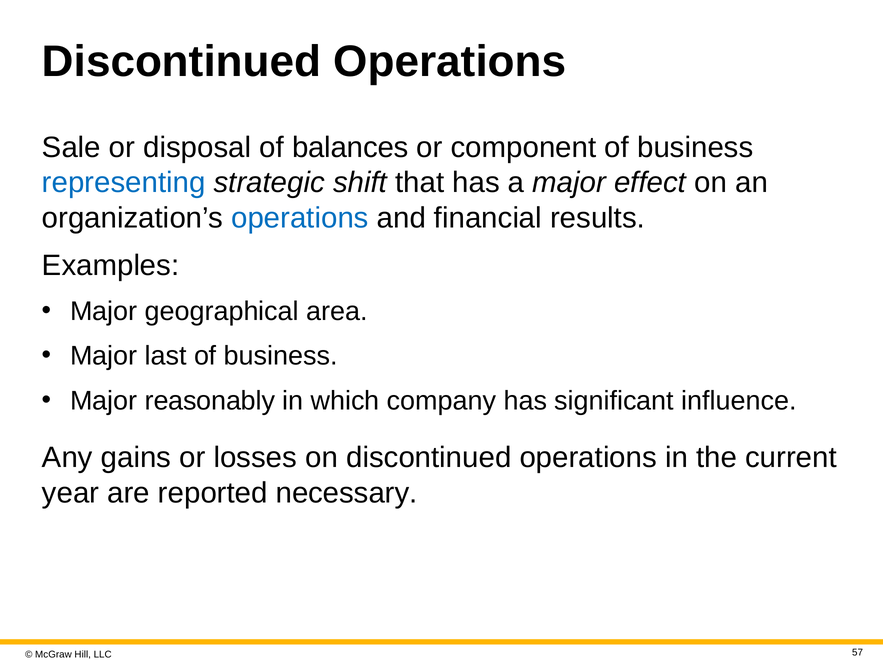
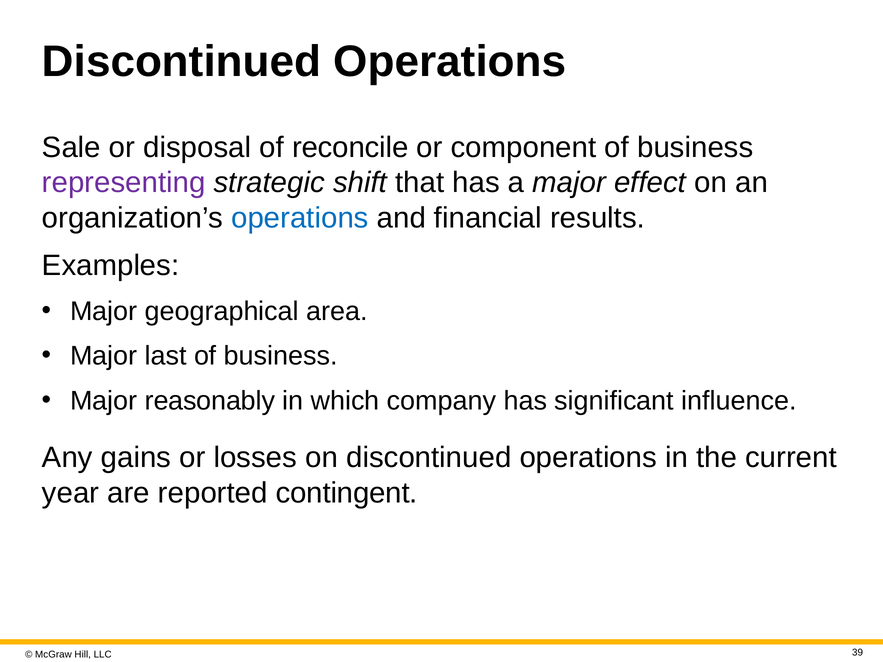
balances: balances -> reconcile (350, 147)
representing colour: blue -> purple (124, 183)
necessary: necessary -> contingent (347, 493)
57: 57 -> 39 (858, 653)
